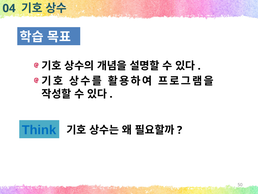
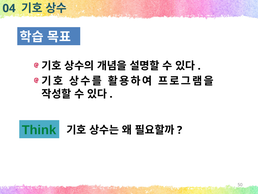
Think colour: blue -> green (39, 130)
